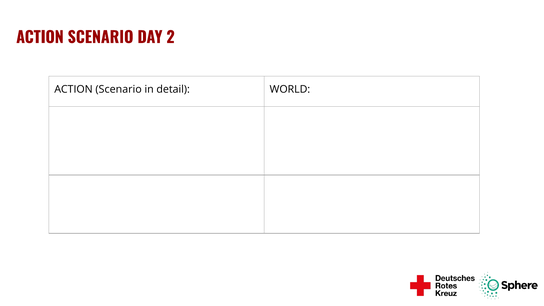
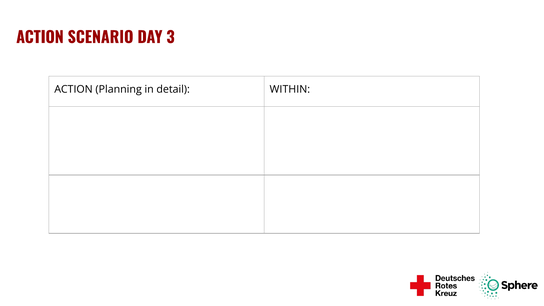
2: 2 -> 3 (171, 38)
Scenario: Scenario -> Planning (119, 89)
WORLD: WORLD -> WITHIN (290, 89)
